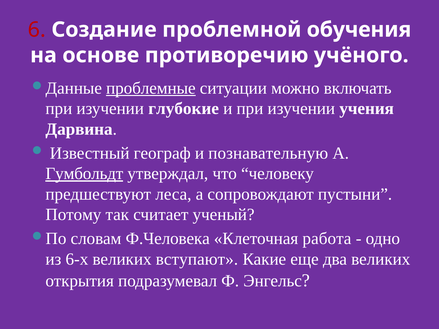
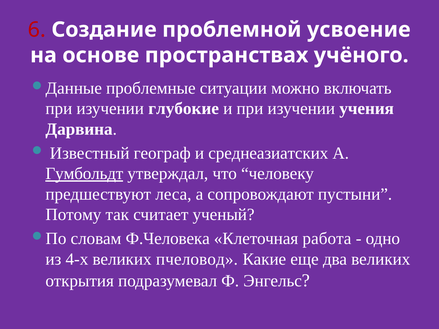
обучения: обучения -> усвоение (359, 30)
противоречию: противоречию -> пространствах (227, 55)
проблемные underline: present -> none (151, 88)
познавательную: познавательную -> среднеазиатских (268, 153)
6-х: 6-х -> 4-х (77, 259)
вступают: вступают -> пчеловод (197, 259)
